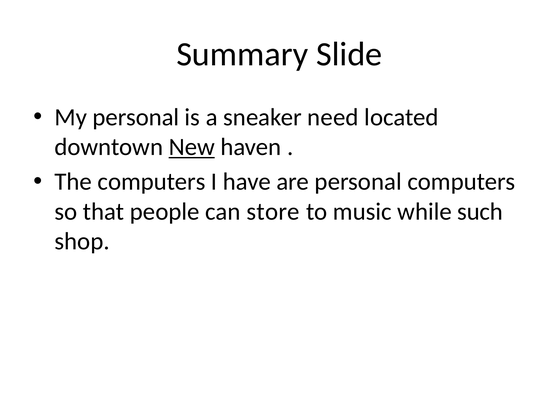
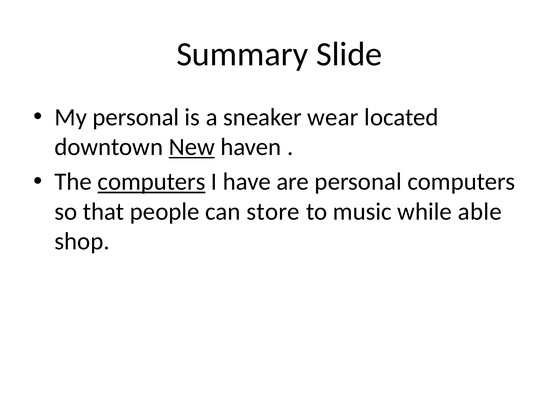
need: need -> wear (333, 117)
computers underline: none -> present (152, 182)
such: such -> able (480, 212)
